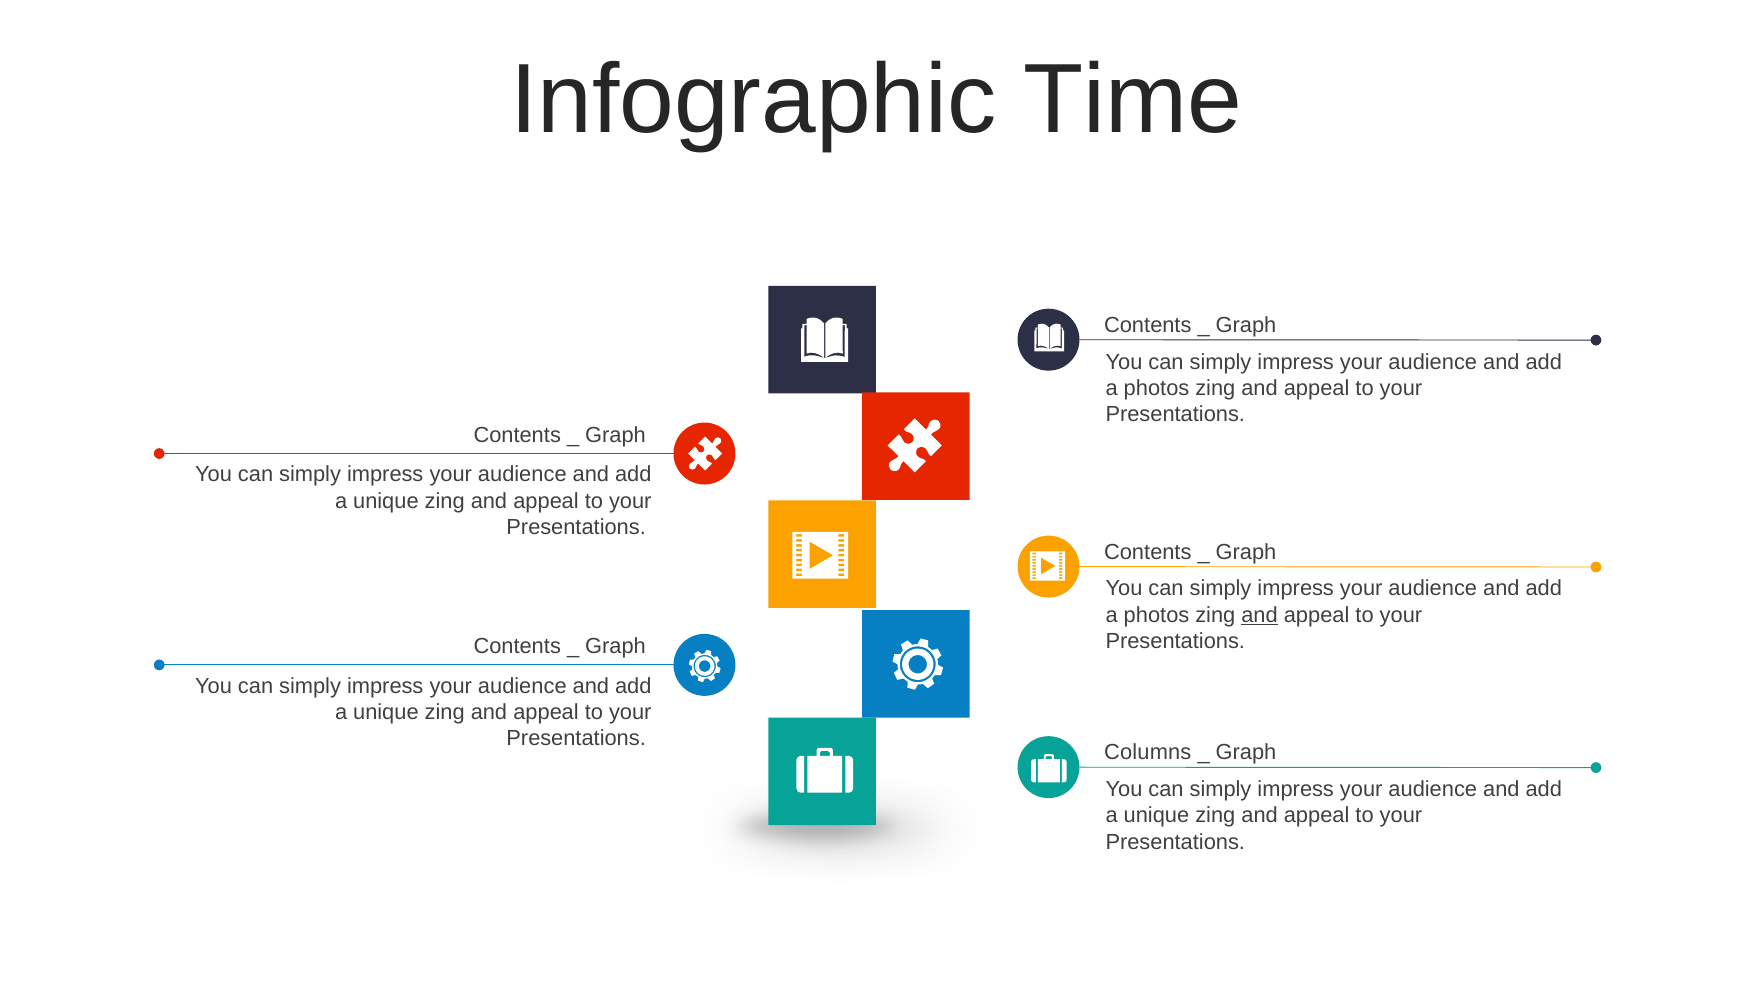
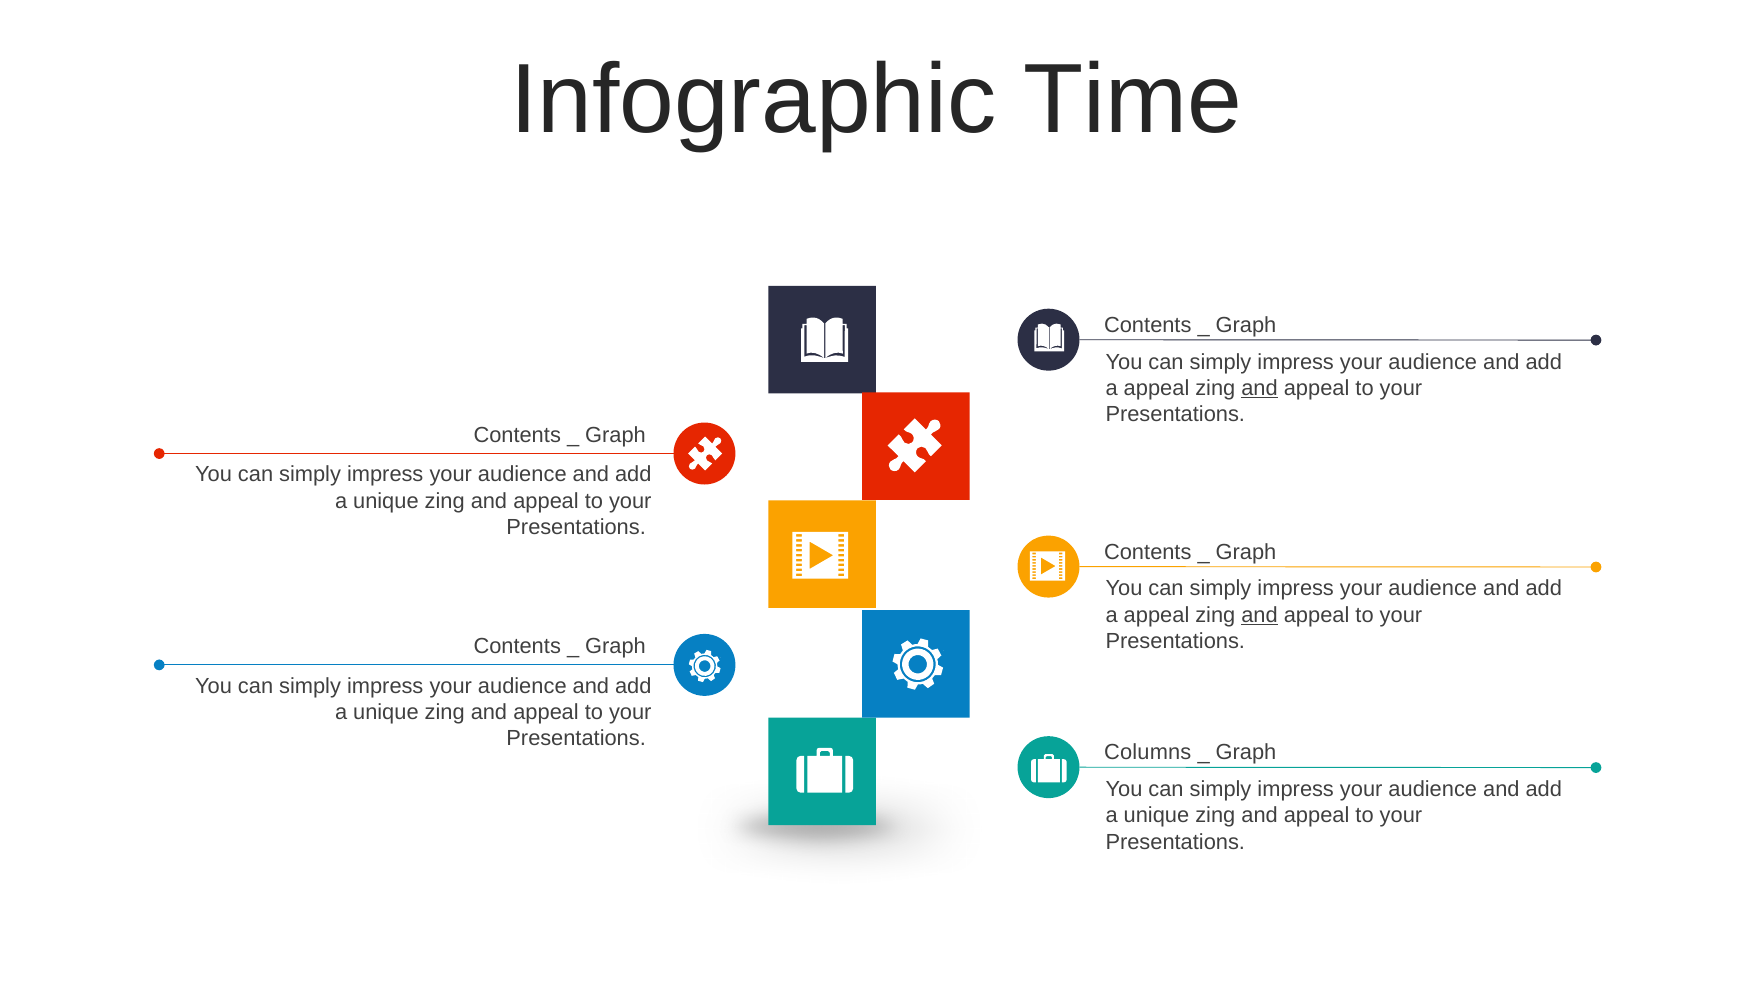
photos: photos -> appeal (1157, 388)
and underline: none -> present (1260, 388)
photos: photos -> appeal (1157, 615)
